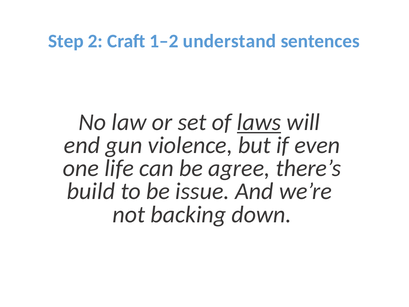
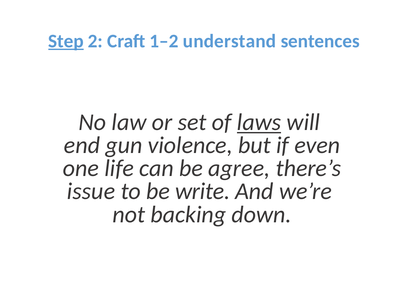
Step underline: none -> present (66, 41)
build: build -> issue (91, 191)
issue: issue -> write (203, 191)
